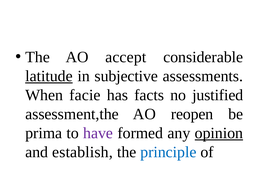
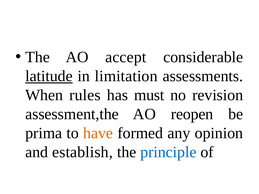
subjective: subjective -> limitation (126, 76)
facie: facie -> rules (85, 95)
facts: facts -> must (149, 95)
justified: justified -> revision (218, 95)
have colour: purple -> orange (98, 133)
opinion underline: present -> none (219, 133)
